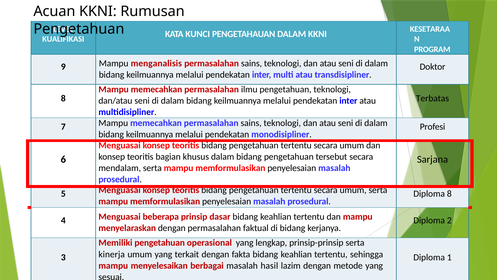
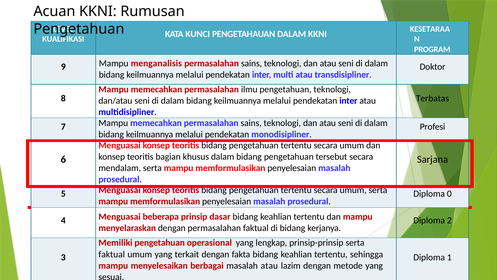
Diploma 8: 8 -> 0 (449, 194)
kinerja: kinerja -> faktual (112, 254)
masalah hasil: hasil -> atau (269, 265)
